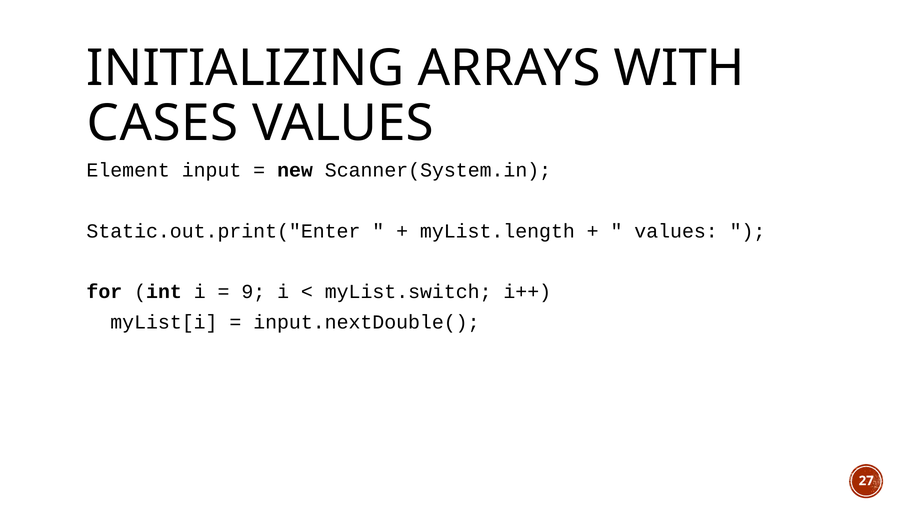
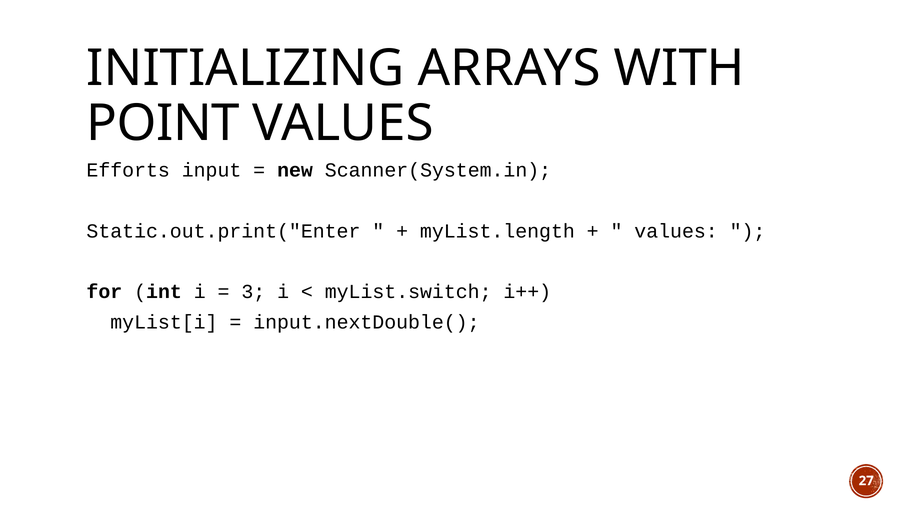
CASES: CASES -> POINT (163, 123)
Element: Element -> Efforts (128, 170)
9: 9 -> 3 (253, 292)
